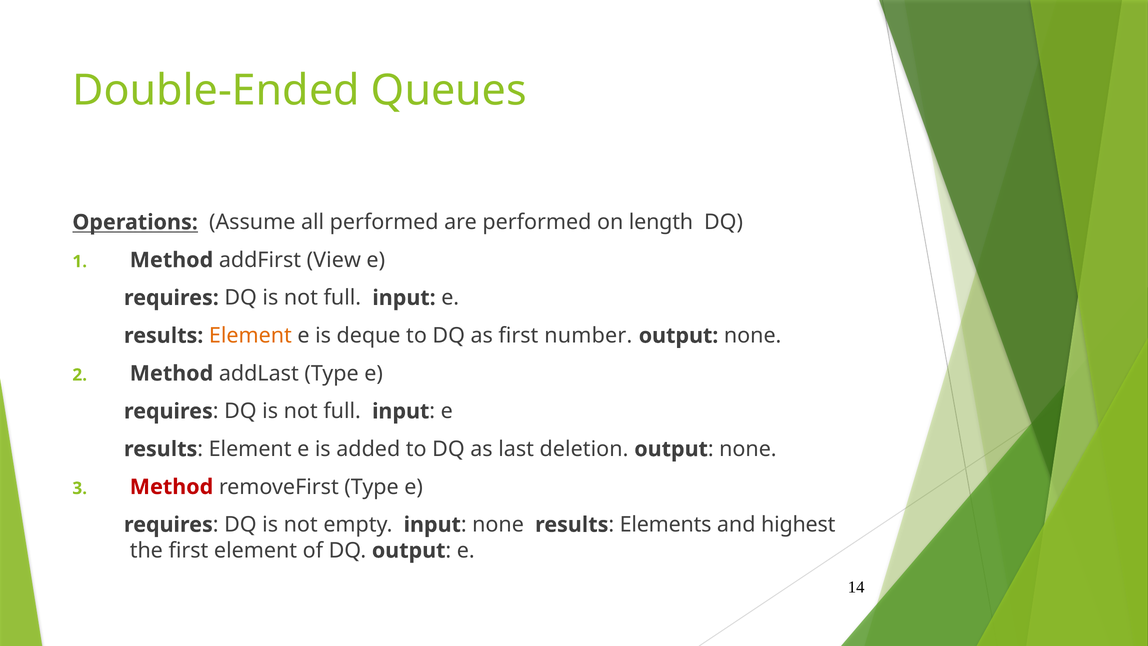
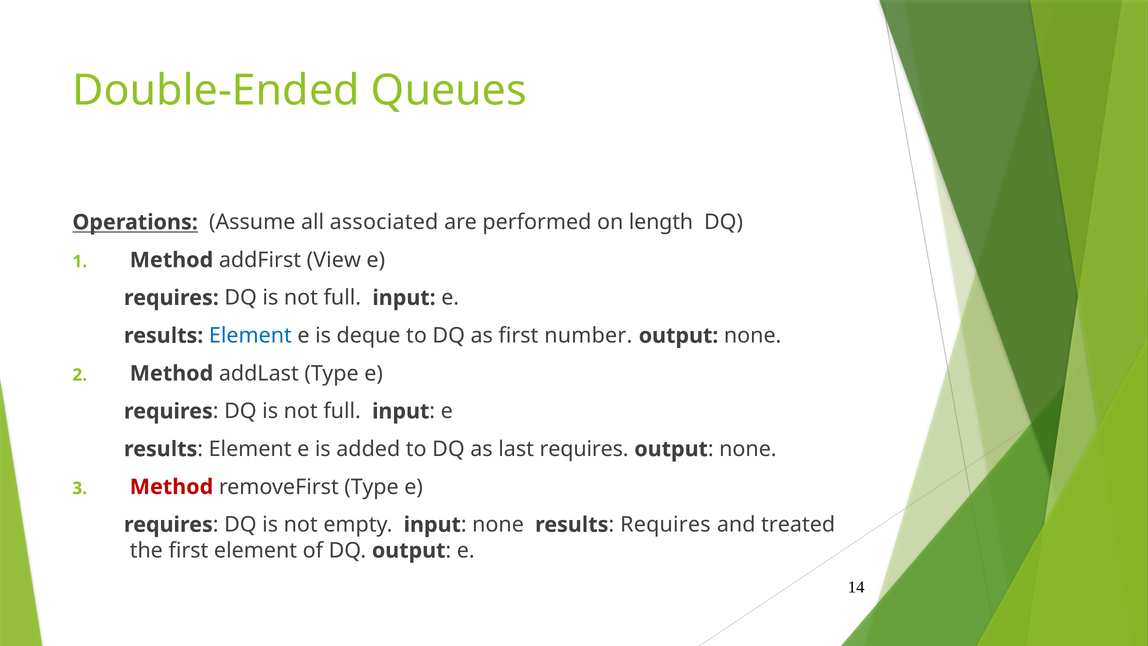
all performed: performed -> associated (384, 222)
Element colour: orange -> blue (250, 336)
last deletion: deletion -> requires (584, 449)
Elements: Elements -> Requires (665, 525)
highest: highest -> treated (798, 525)
